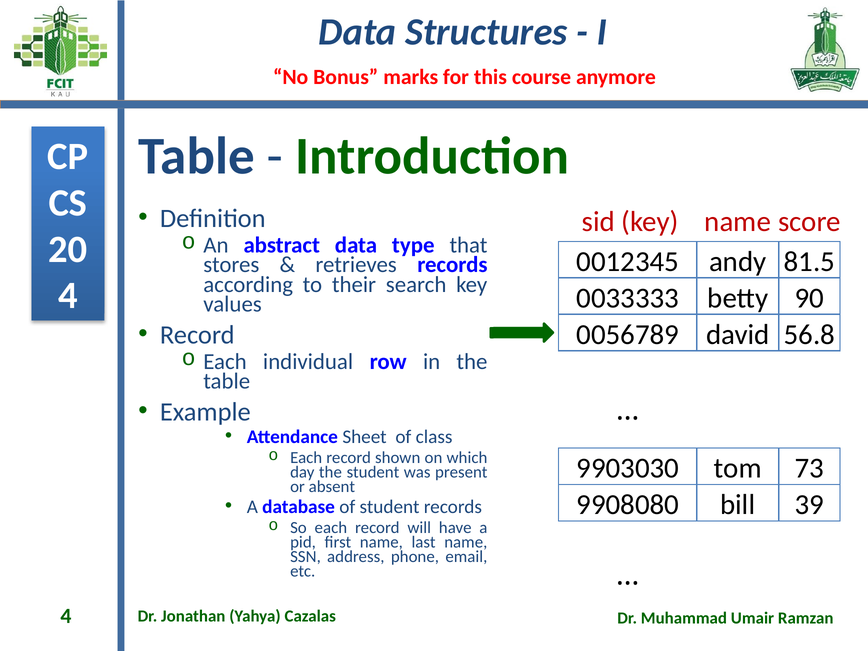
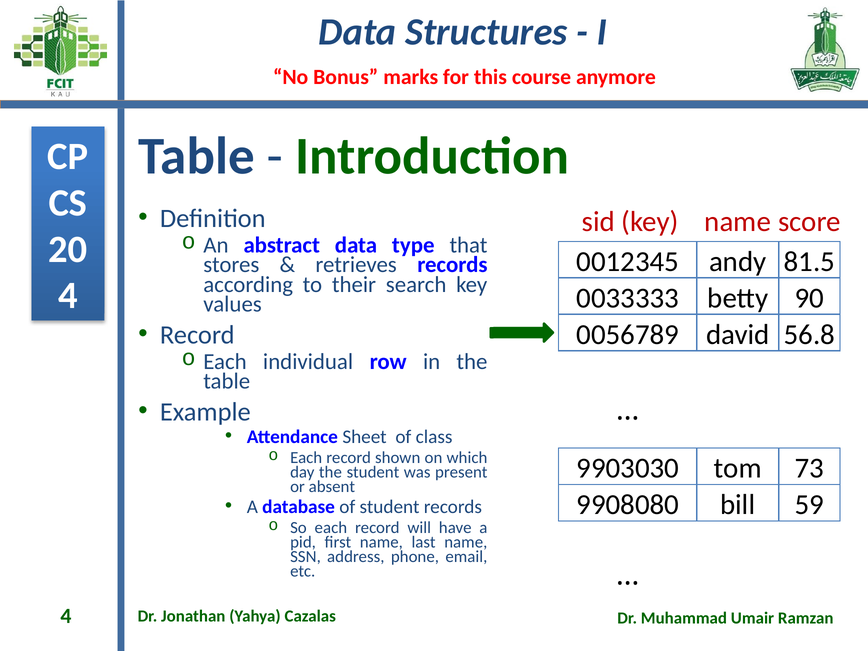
39: 39 -> 59 (809, 505)
